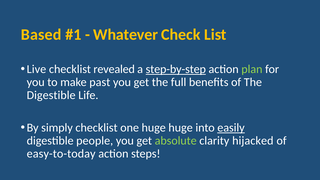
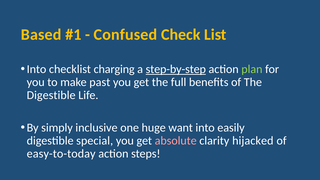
Whatever: Whatever -> Confused (125, 35)
Live: Live -> Into (37, 69)
revealed: revealed -> charging (114, 69)
simply checklist: checklist -> inclusive (97, 128)
huge huge: huge -> want (181, 128)
easily underline: present -> none (231, 128)
people: people -> special (95, 141)
absolute colour: light green -> pink (176, 141)
